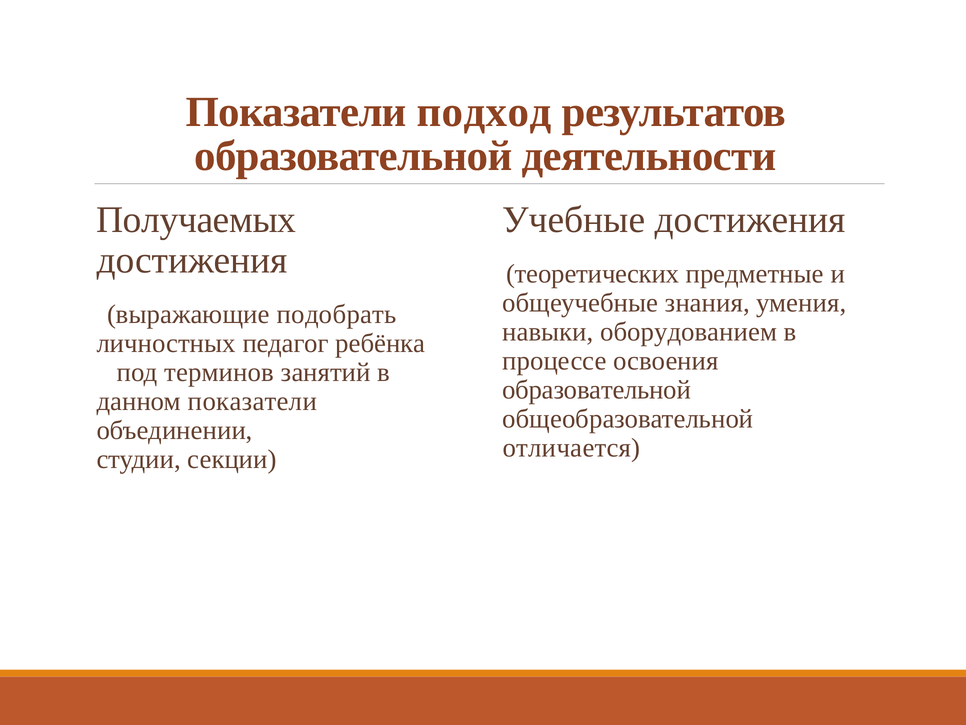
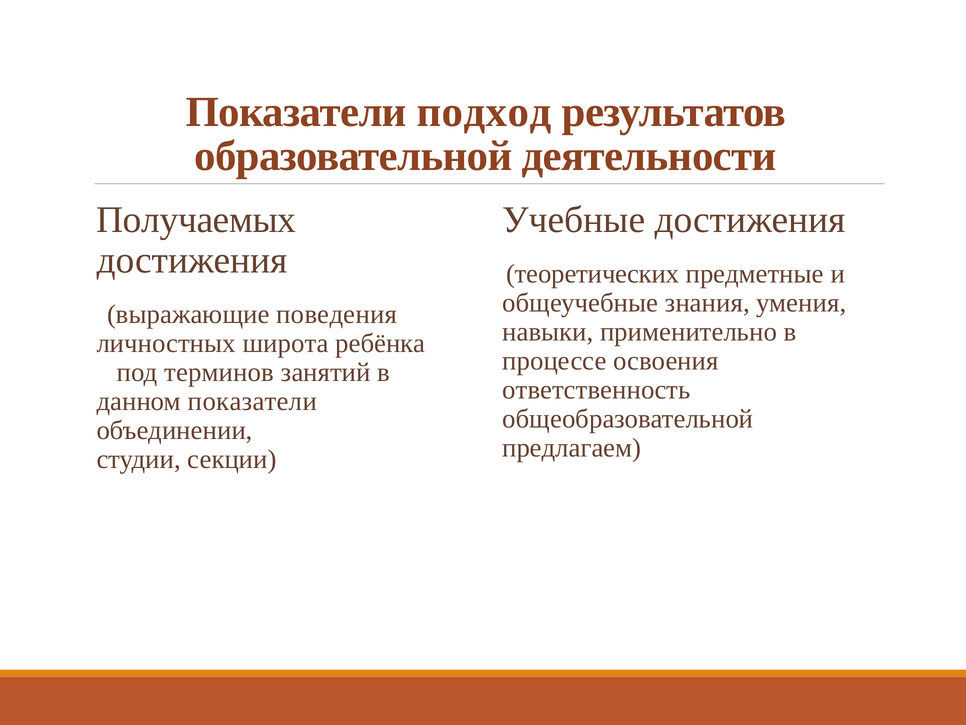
подобрать: подобрать -> поведения (337, 314)
оборудованием: оборудованием -> применительно (689, 332)
педагог: педагог -> широта (285, 343)
образовательной: образовательной -> ответственность (596, 390)
отличается: отличается -> предлагаем (572, 448)
